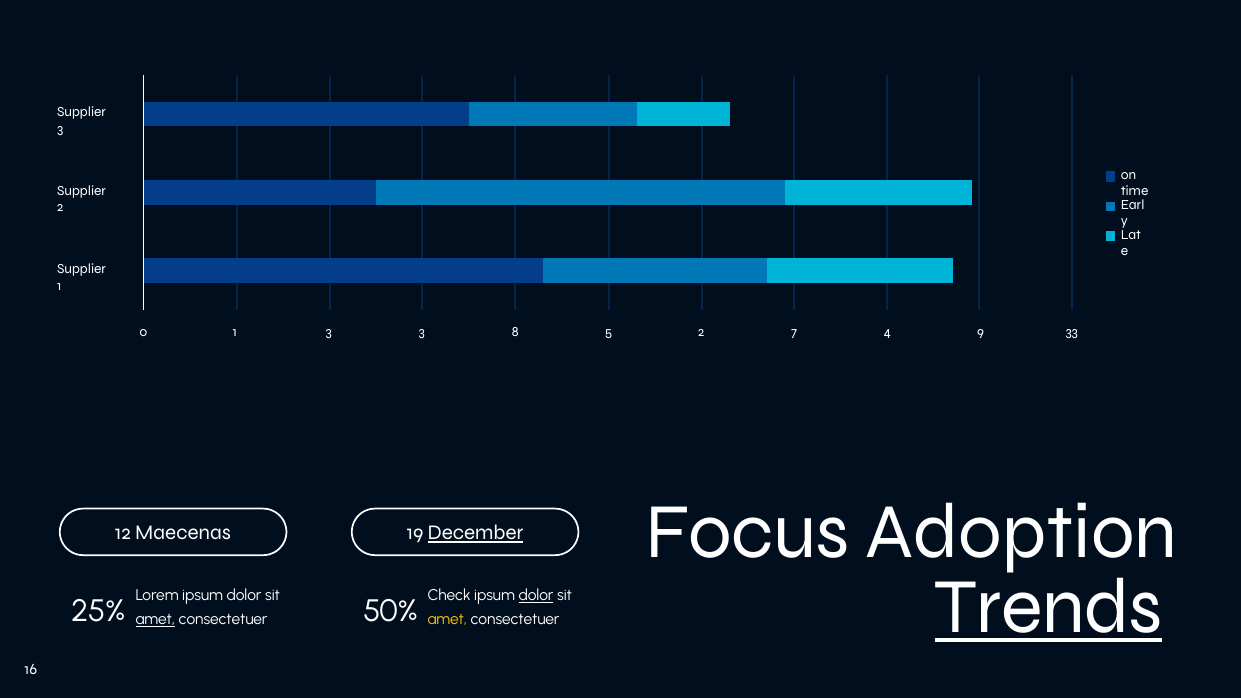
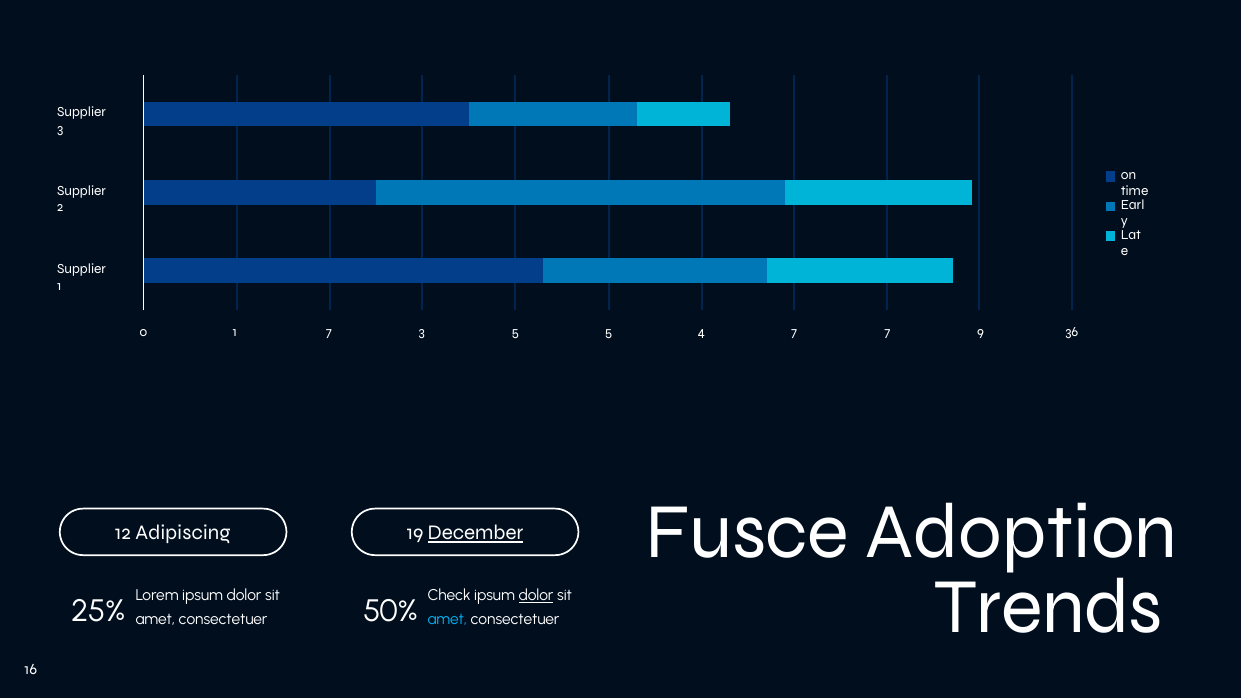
1 3: 3 -> 7 (329, 332)
3 8: 8 -> 5 (515, 332)
5 2: 2 -> 4 (701, 332)
7 4: 4 -> 7 (887, 332)
33: 33 -> 36 (1072, 332)
Focus: Focus -> Fusce (748, 532)
Maecenas: Maecenas -> Adipiscing (183, 533)
Trends underline: present -> none (1049, 607)
amet underline: present -> none (155, 620)
amet colour: yellow -> light blue (447, 620)
